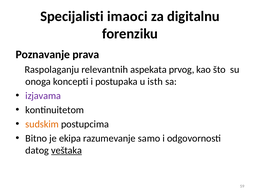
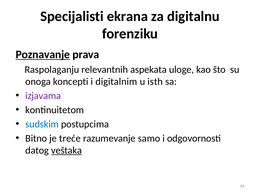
imaoci: imaoci -> ekrana (127, 16)
Poznavanje underline: none -> present (43, 55)
prvog: prvog -> uloge (182, 69)
postupaka: postupaka -> digitalnim (116, 82)
sudskim colour: orange -> blue (42, 124)
ekipa: ekipa -> treće (70, 138)
